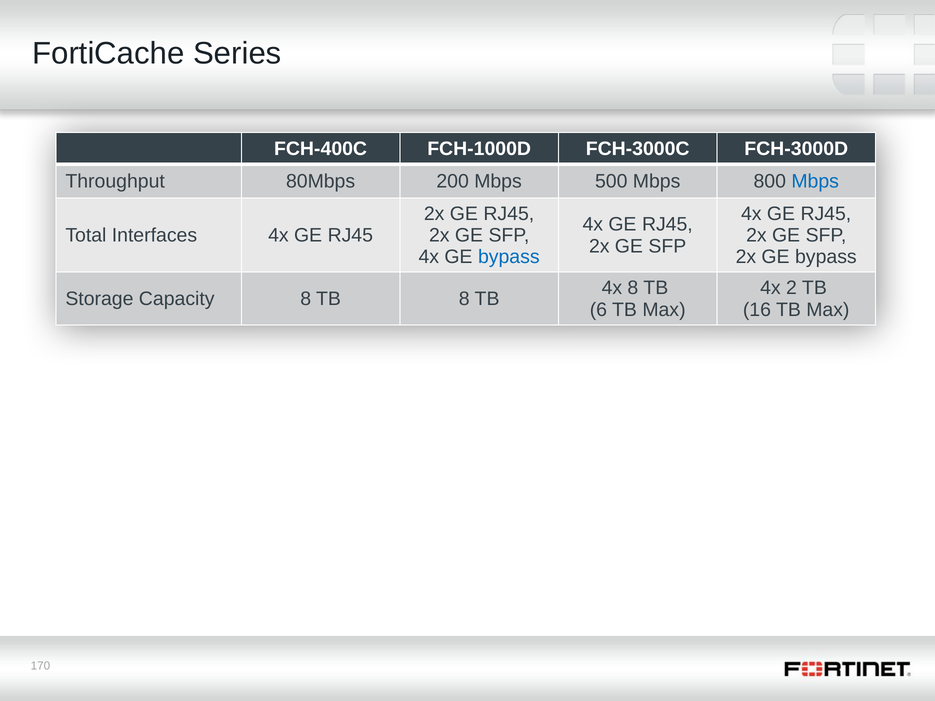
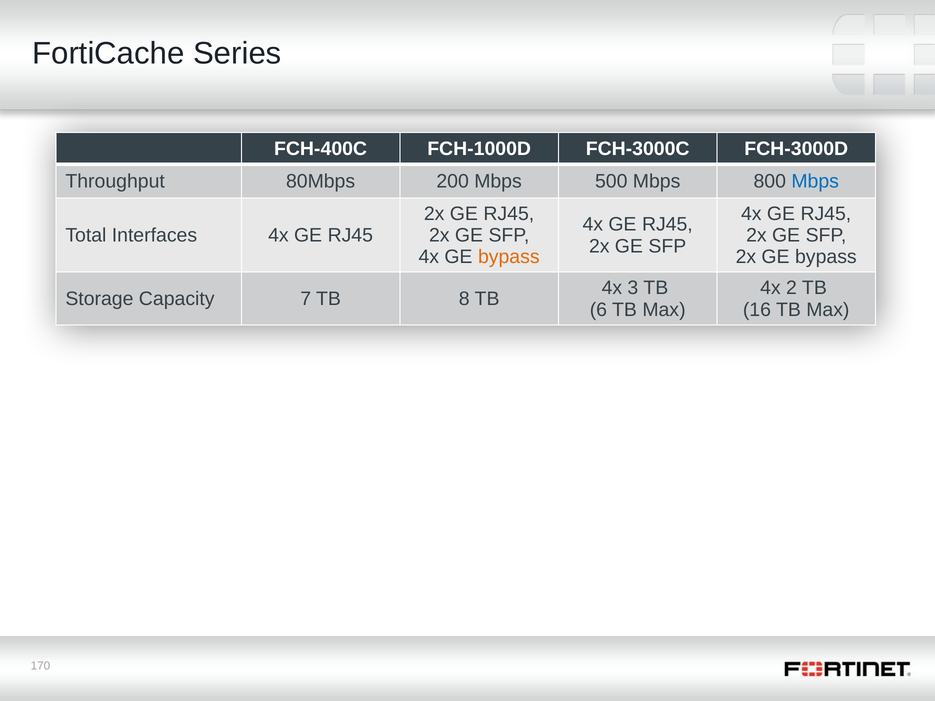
bypass colour: blue -> orange (509, 257)
4x 8: 8 -> 3 (633, 288)
Capacity 8: 8 -> 7 (306, 299)
